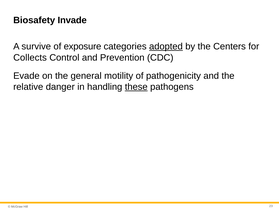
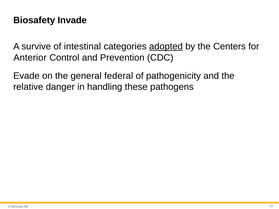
exposure: exposure -> intestinal (82, 47)
Collects: Collects -> Anterior (30, 58)
motility: motility -> federal (119, 76)
these underline: present -> none (136, 87)
